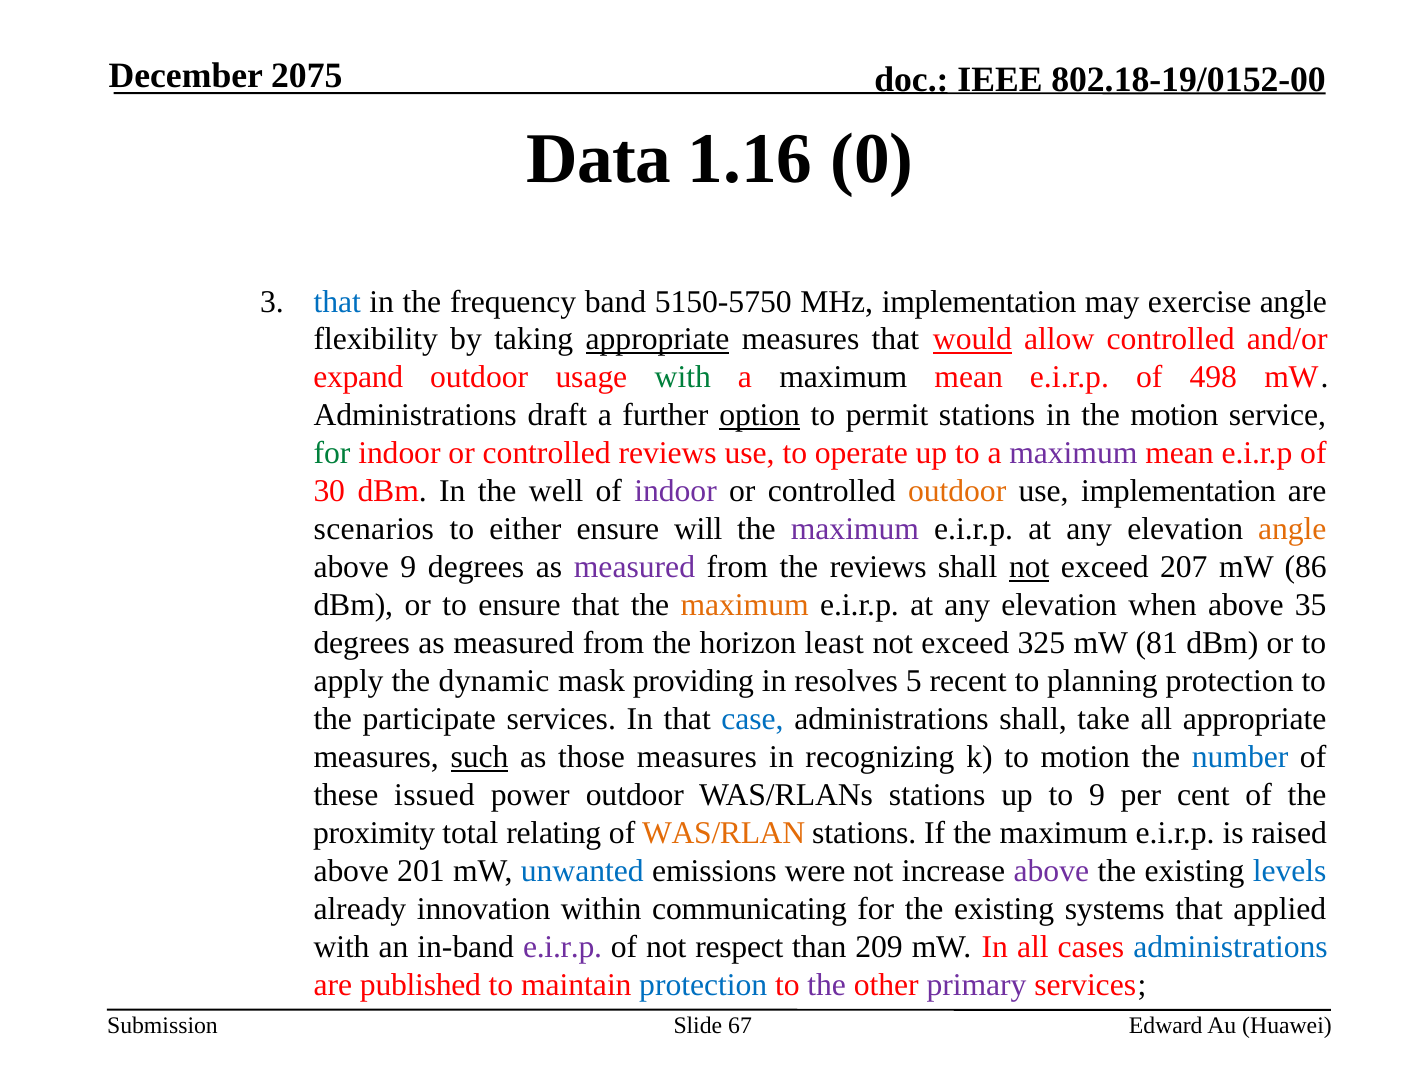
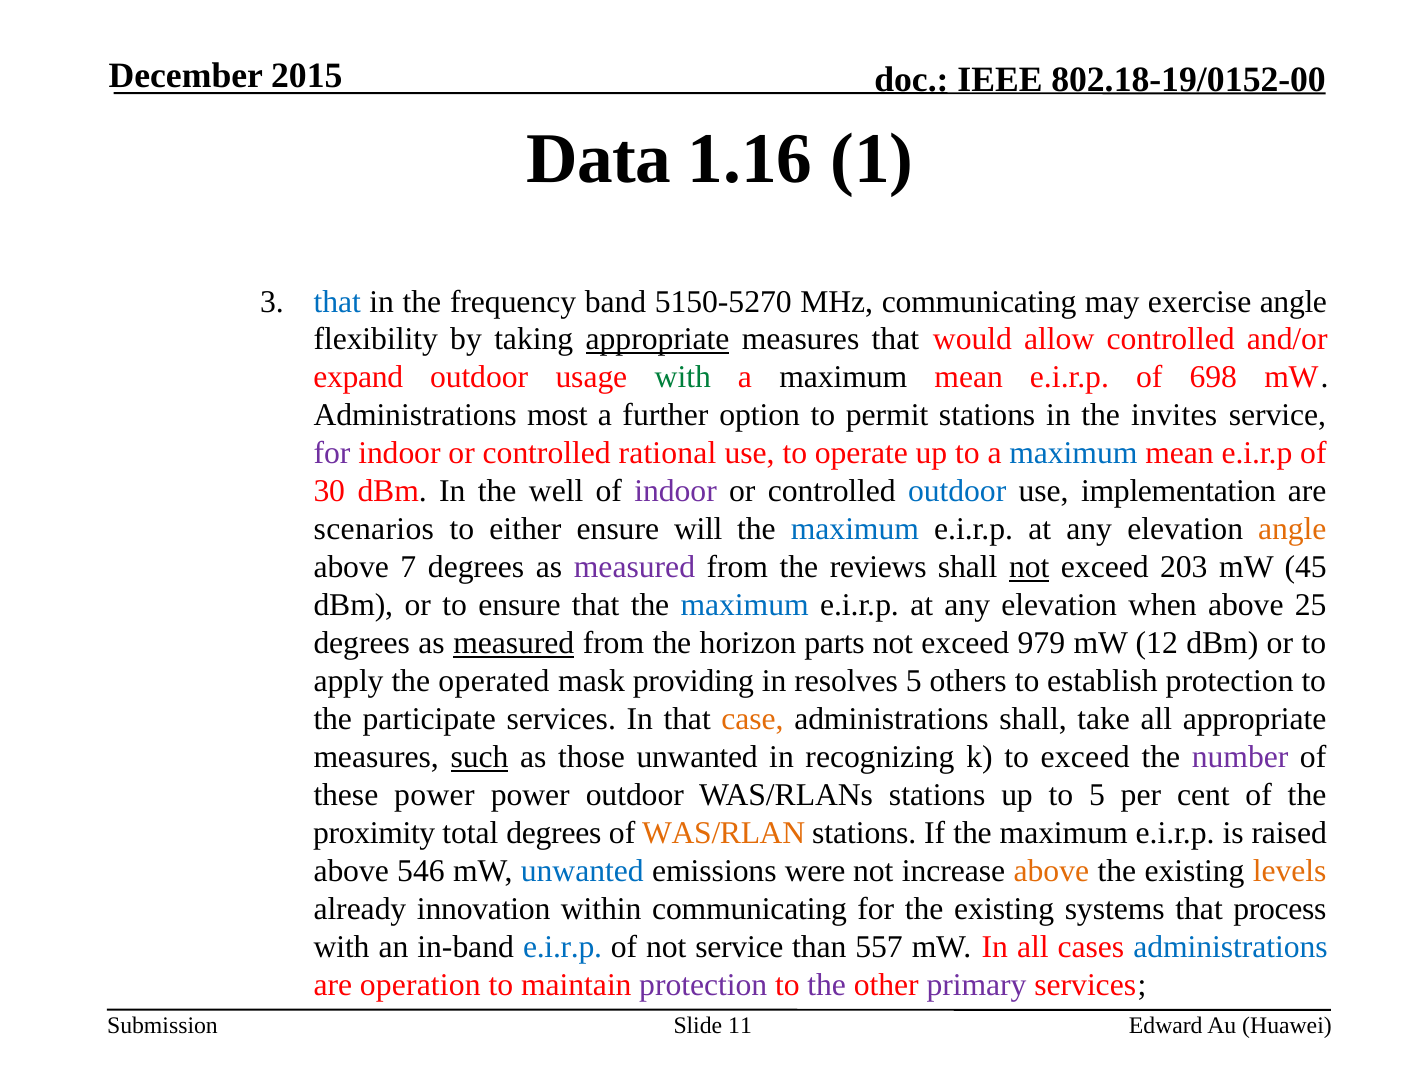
2075: 2075 -> 2015 (307, 76)
0: 0 -> 1 (872, 159)
5150-5750: 5150-5750 -> 5150-5270 (723, 302)
MHz implementation: implementation -> communicating (979, 302)
would underline: present -> none (972, 340)
498: 498 -> 698 (1213, 378)
draft: draft -> most (557, 416)
option underline: present -> none (760, 416)
the motion: motion -> invites (1174, 416)
for colour: green -> purple (332, 454)
controlled reviews: reviews -> rational (668, 454)
maximum colour: purple -> blue (1073, 454)
outdoor colour: orange -> blue (957, 492)
maximum colour: purple -> blue (855, 530)
above 9: 9 -> 7 (408, 568)
207: 207 -> 203 (1184, 568)
86: 86 -> 45 (1306, 568)
maximum colour: orange -> blue (745, 606)
35: 35 -> 25 (1311, 606)
measured underline: none -> present (514, 644)
least: least -> parts (835, 644)
325: 325 -> 979 (1041, 644)
81: 81 -> 12 (1157, 644)
dynamic: dynamic -> operated (494, 682)
recent: recent -> others (968, 682)
planning: planning -> establish (1102, 682)
case colour: blue -> orange (753, 720)
those measures: measures -> unwanted (697, 758)
to motion: motion -> exceed (1085, 758)
number colour: blue -> purple (1240, 758)
these issued: issued -> power (434, 796)
to 9: 9 -> 5 (1097, 796)
total relating: relating -> degrees (554, 834)
201: 201 -> 546 (421, 872)
above colour: purple -> orange (1051, 872)
levels colour: blue -> orange (1290, 872)
applied: applied -> process (1280, 910)
e.i.r.p colour: purple -> blue (563, 948)
not respect: respect -> service (739, 948)
209: 209 -> 557 (879, 948)
published: published -> operation (420, 986)
protection colour: blue -> purple (703, 986)
67: 67 -> 11 (740, 1026)
